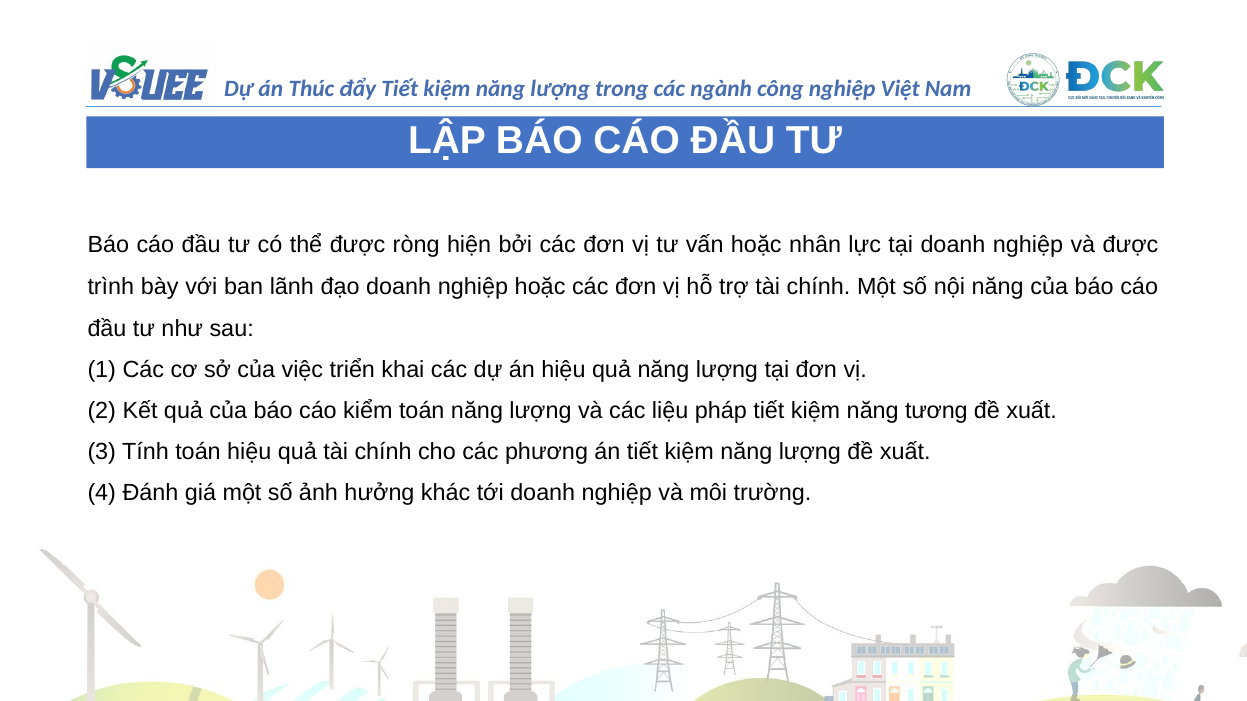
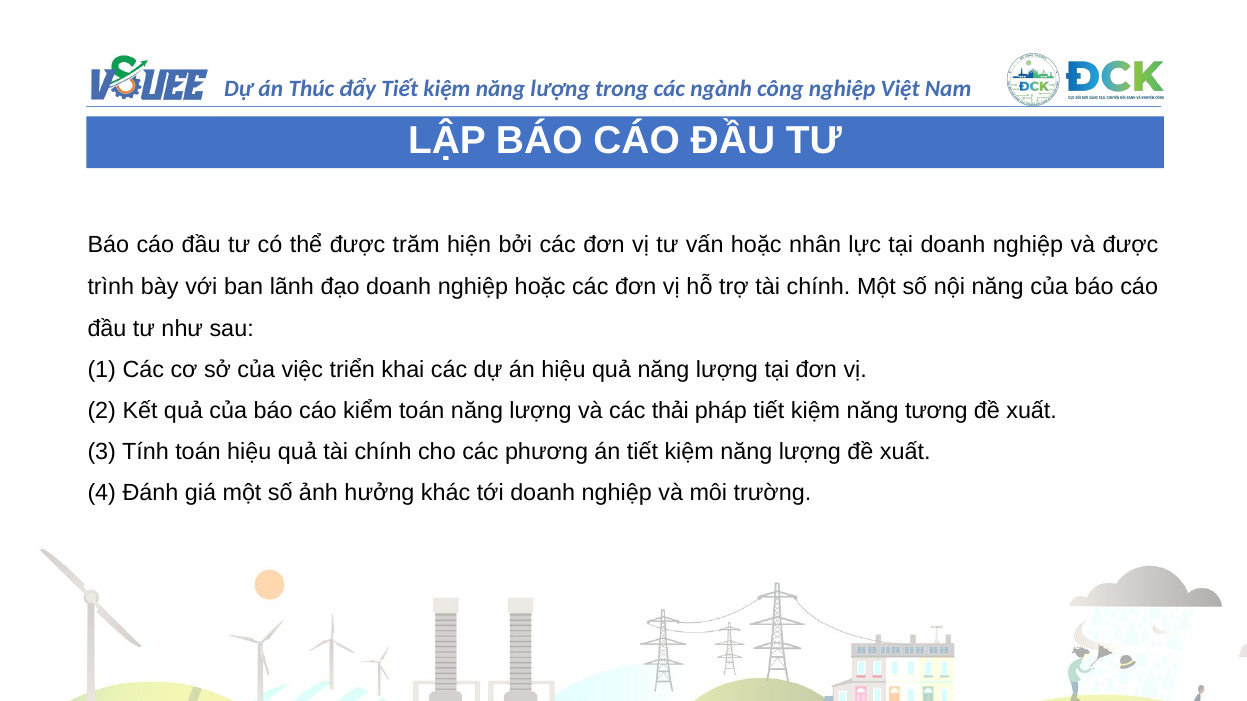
ròng: ròng -> trăm (416, 245)
liệu: liệu -> thải (670, 411)
